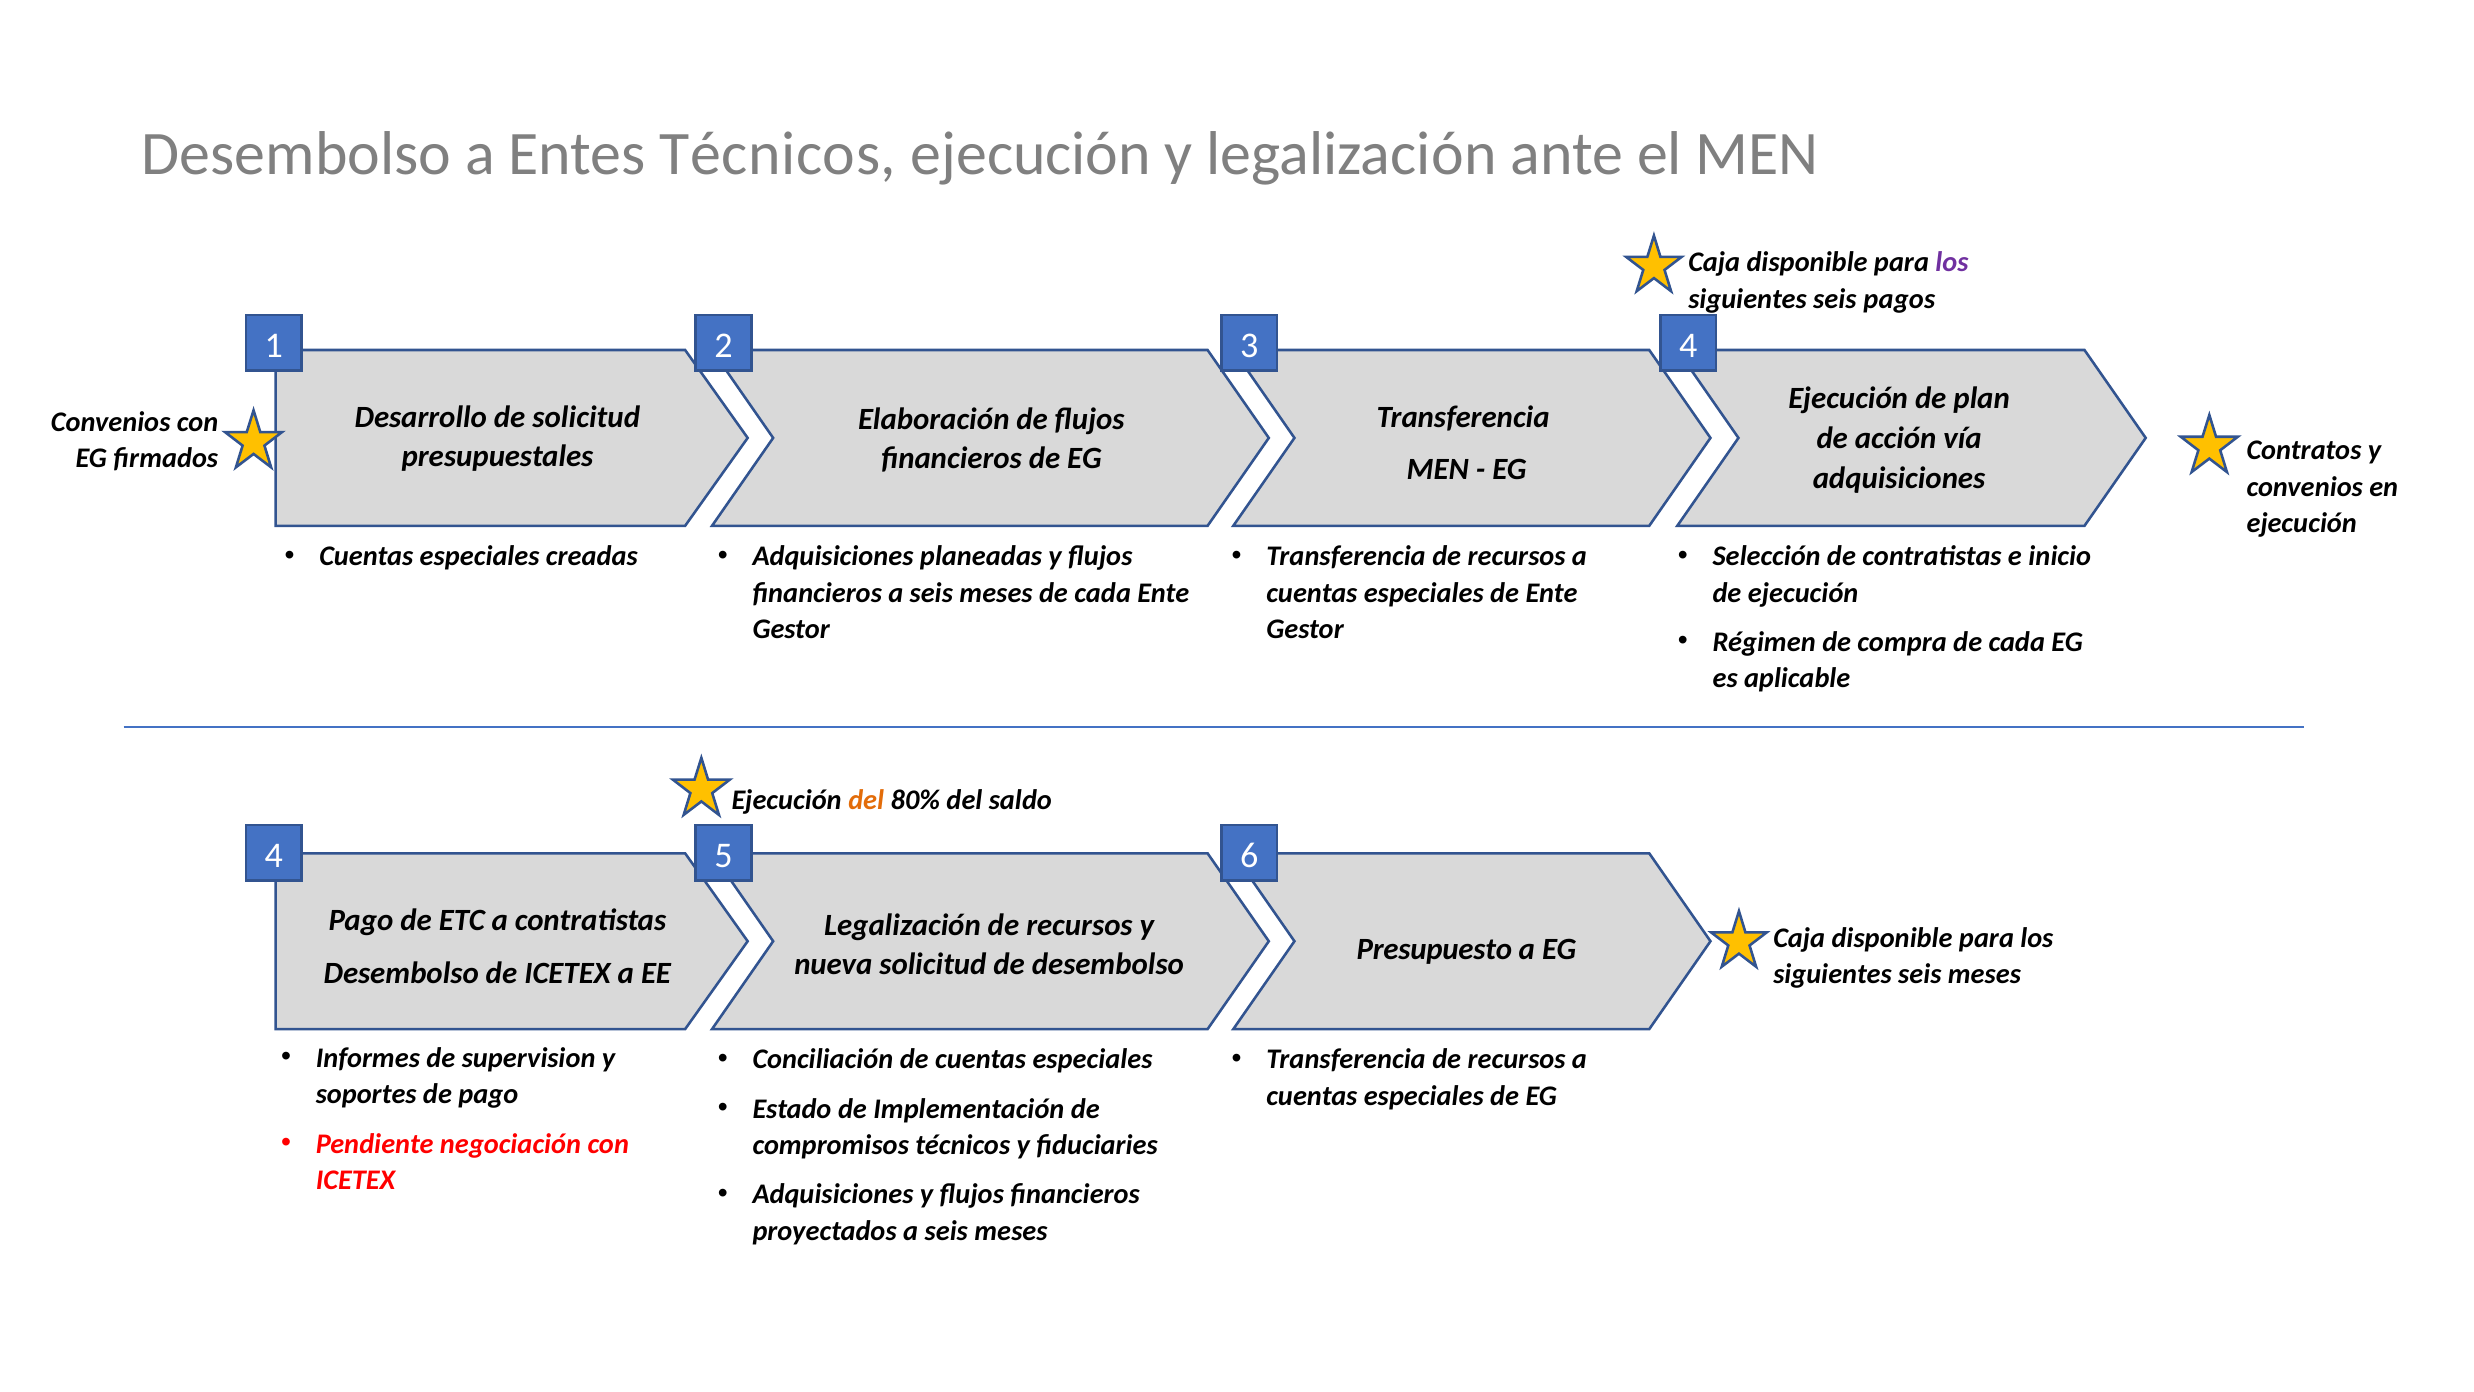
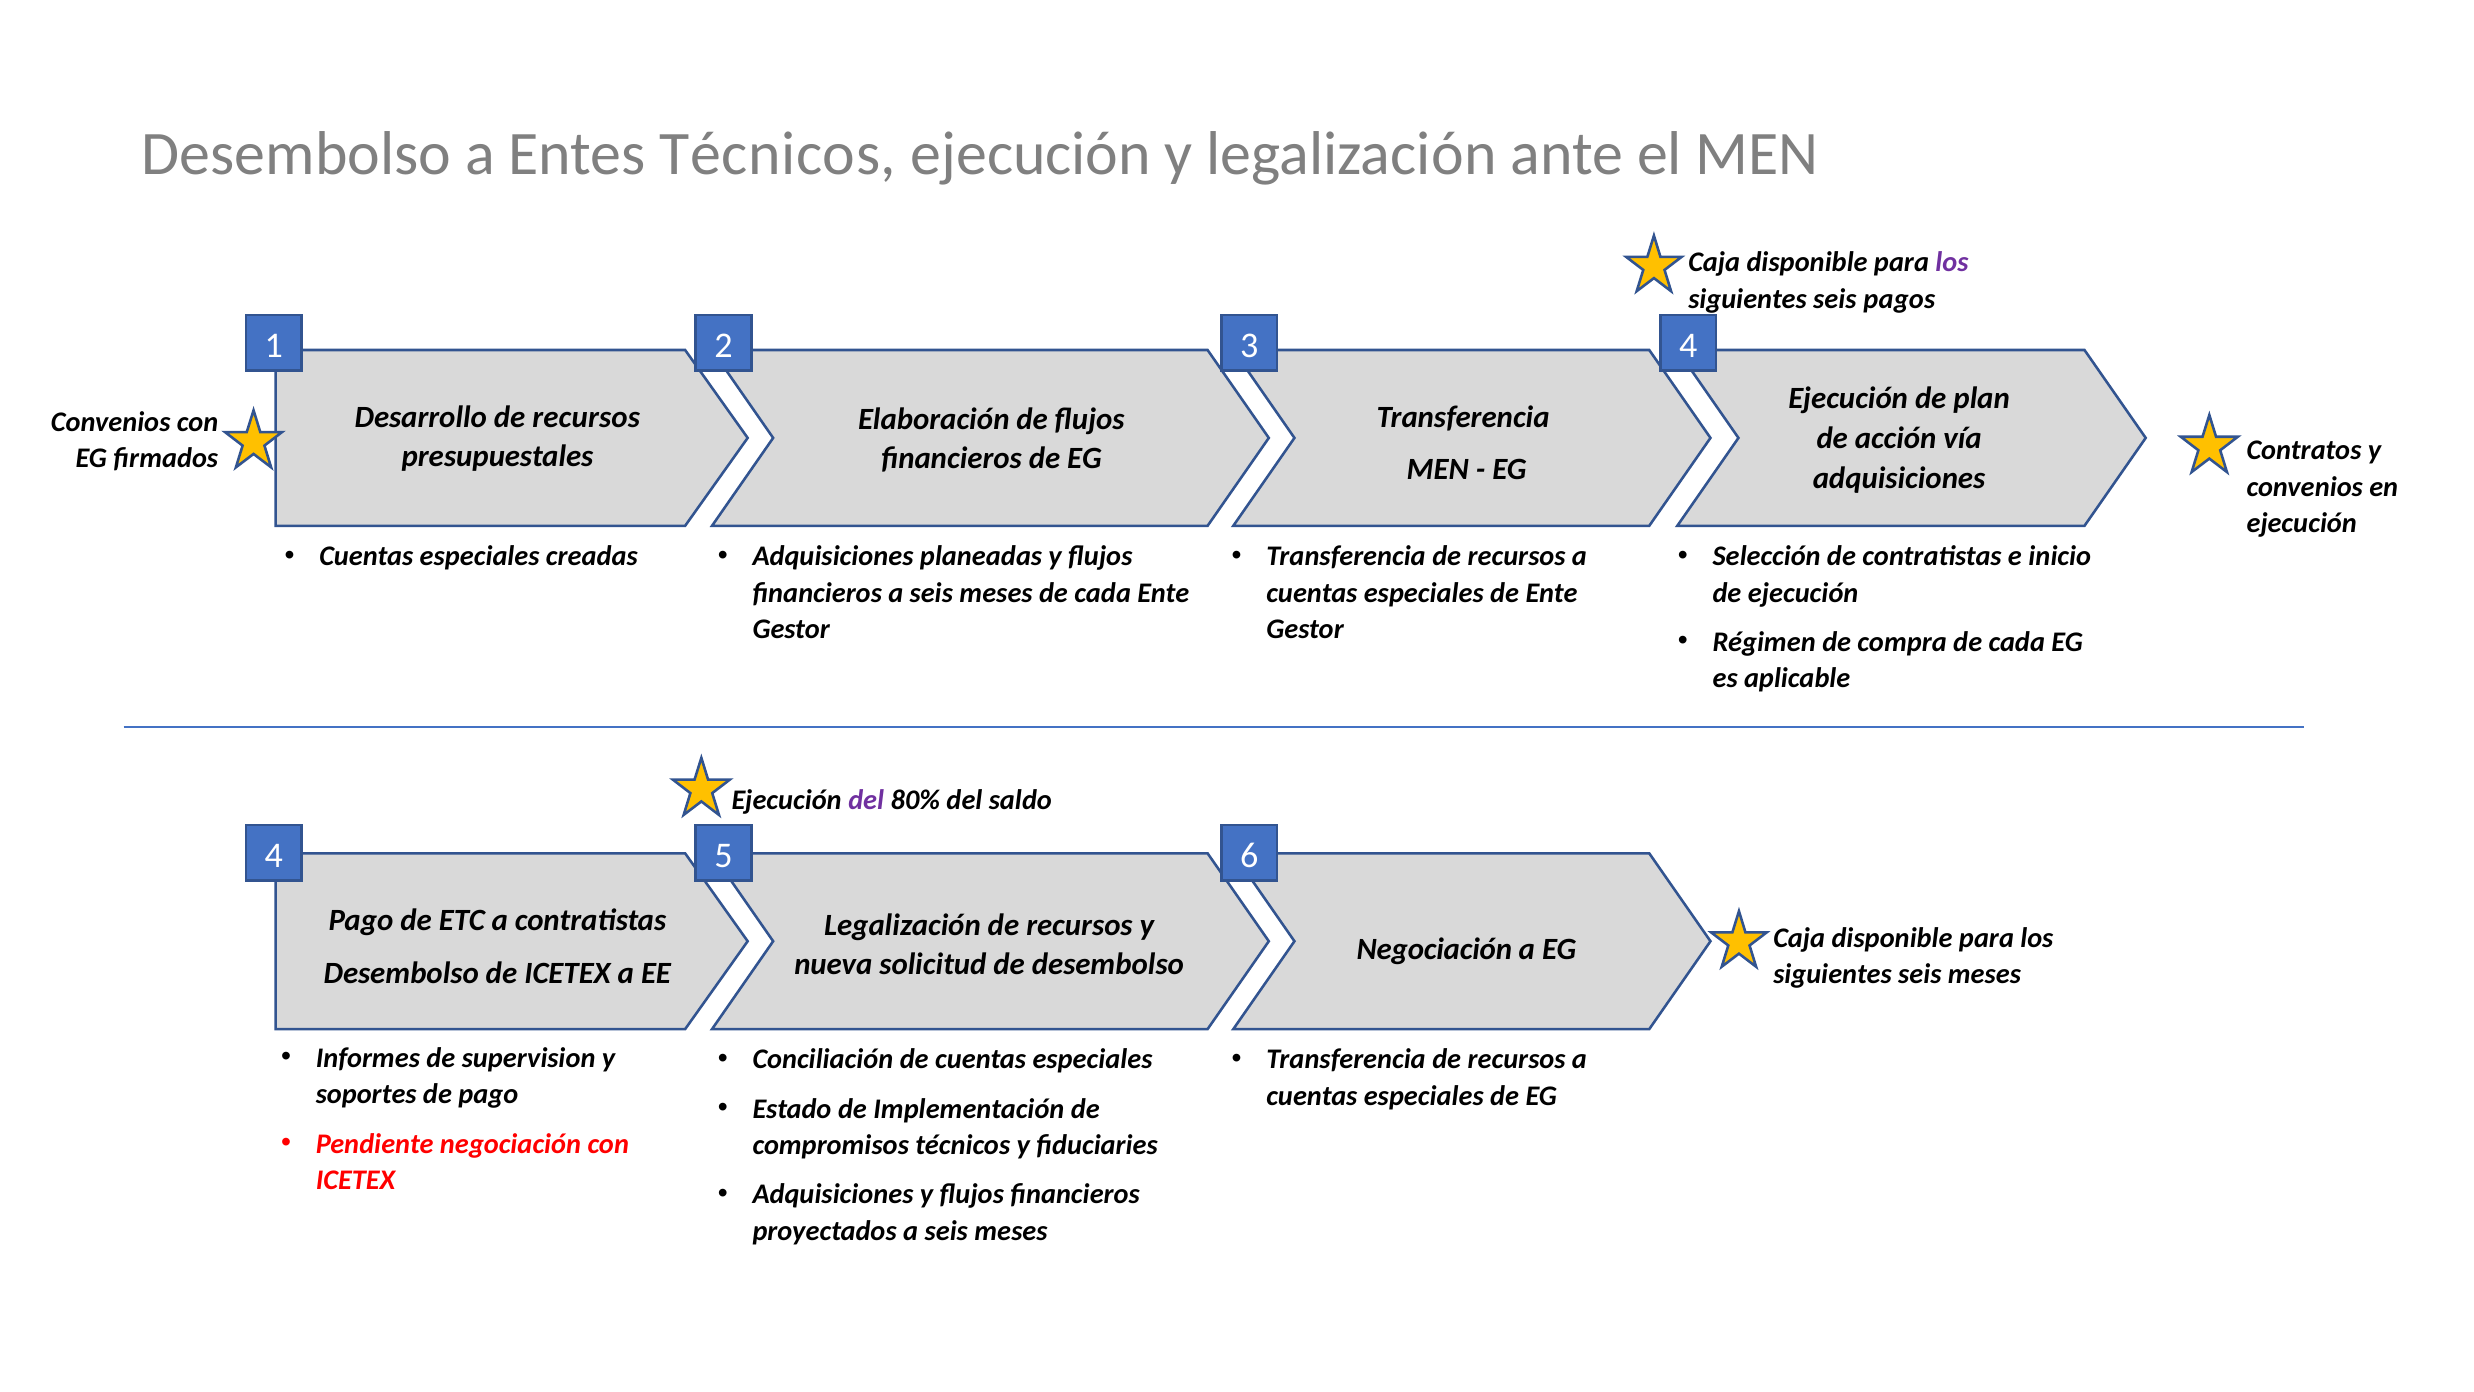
Desarrollo de solicitud: solicitud -> recursos (586, 417)
del colour: orange -> purple (866, 800)
Presupuesto: Presupuesto -> Negociación (1434, 949)
